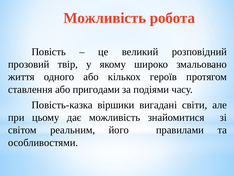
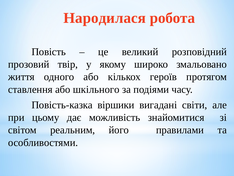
Можливість: Можливість -> Народилася (105, 18)
пригодами: пригодами -> шкільного (96, 89)
